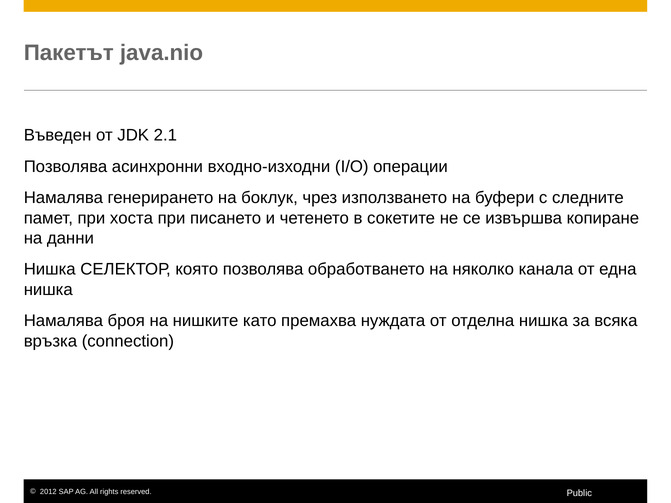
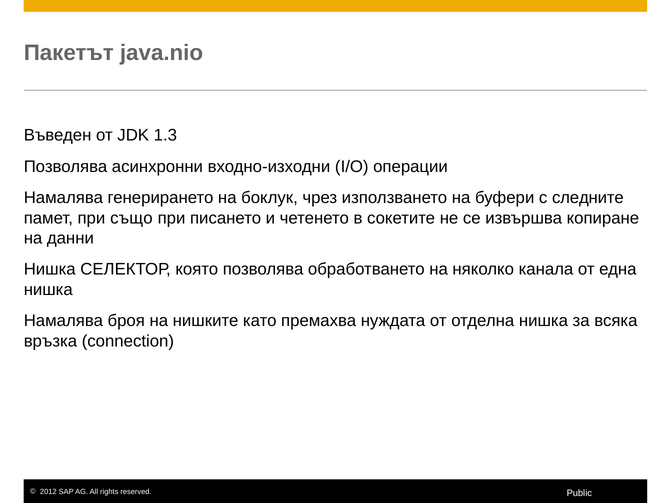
2.1: 2.1 -> 1.3 (165, 135)
хоста: хоста -> също (131, 218)
